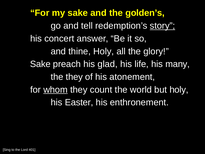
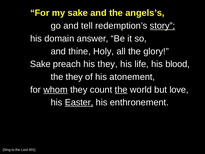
golden’s: golden’s -> angels’s (145, 13)
concert: concert -> domain (59, 38)
his glad: glad -> they (108, 64)
many: many -> blood (178, 64)
the underline: none -> present (121, 90)
but holy: holy -> love (179, 90)
Easter underline: none -> present (79, 102)
